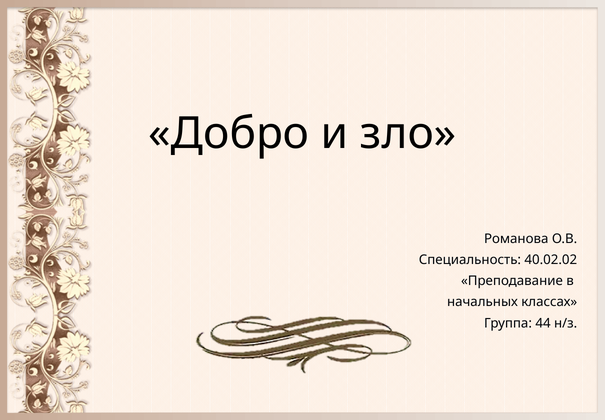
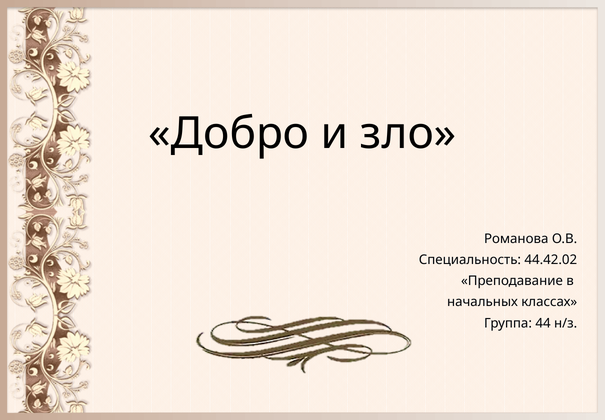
40.02.02: 40.02.02 -> 44.42.02 (551, 260)
